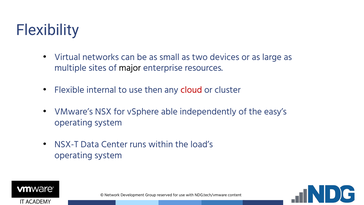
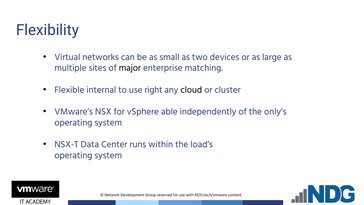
resources: resources -> matching (204, 68)
then: then -> right (153, 90)
cloud colour: red -> black (191, 90)
easy’s: easy’s -> only’s (275, 112)
